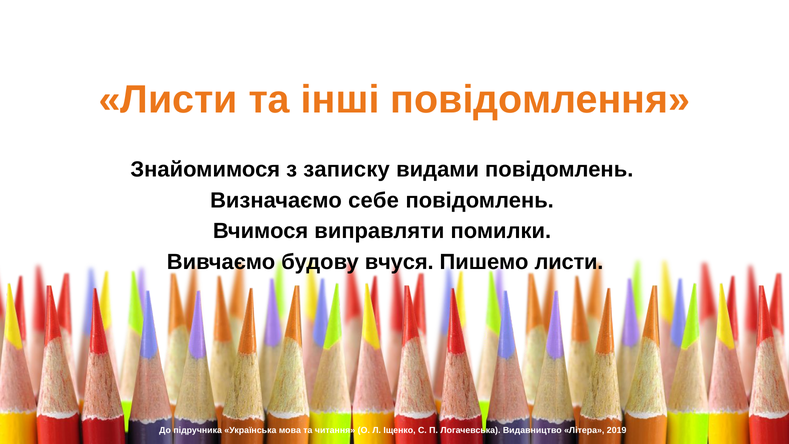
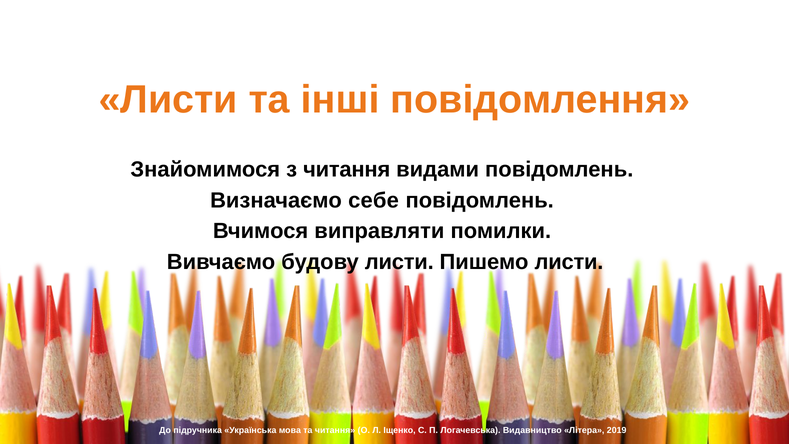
з записку: записку -> читання (347, 170)
будову вчуся: вчуся -> листи (399, 262)
